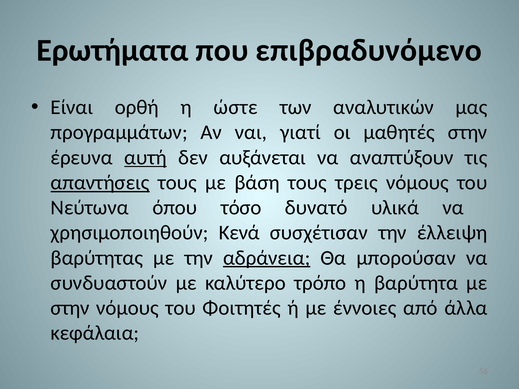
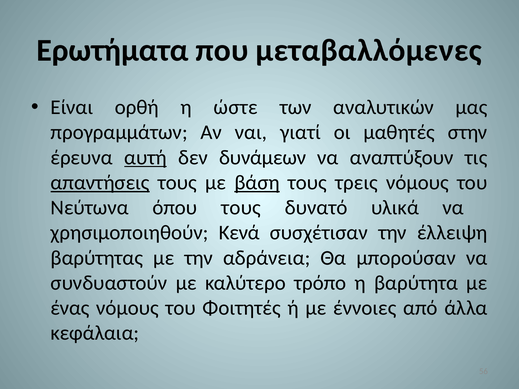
επιβραδυνόμενο: επιβραδυνόμενο -> μεταβαλλόμενες (369, 50)
αυξάνεται: αυξάνεται -> δυνάμεων (263, 158)
βάση underline: none -> present (257, 183)
όπου τόσο: τόσο -> τους (241, 208)
αδράνεια underline: present -> none (267, 258)
στην: στην -> ένας (70, 308)
